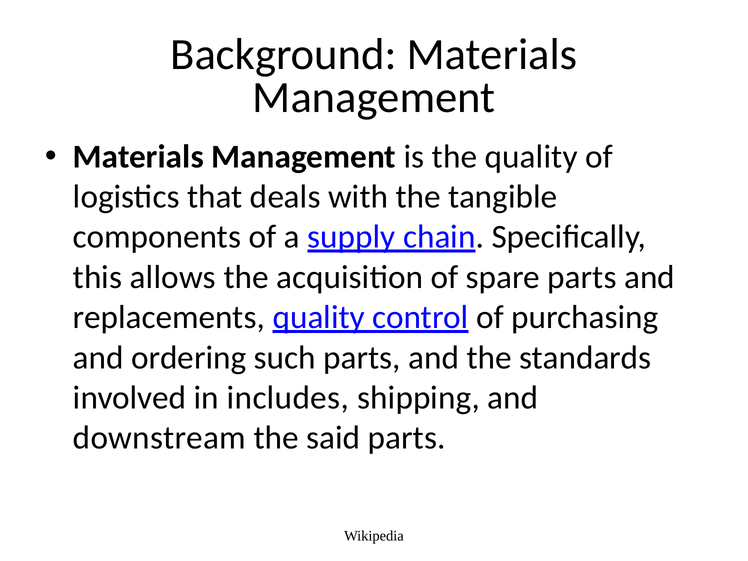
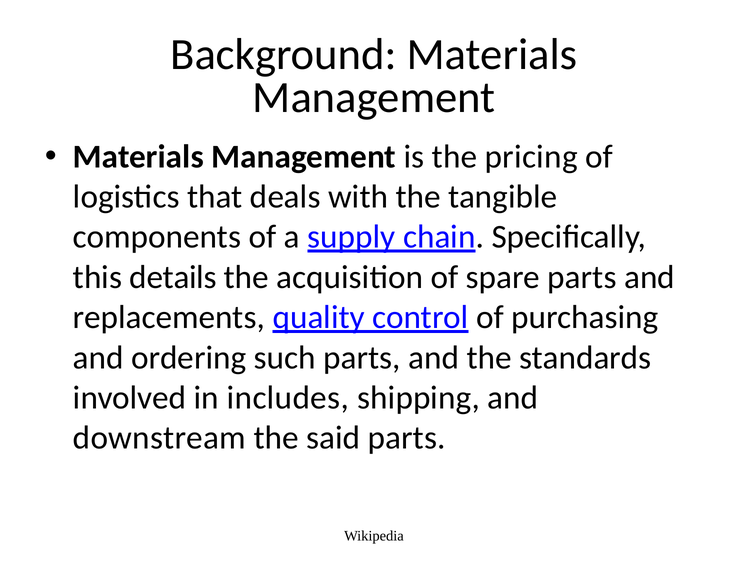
the quality: quality -> pricing (531, 157)
allows: allows -> details (173, 277)
